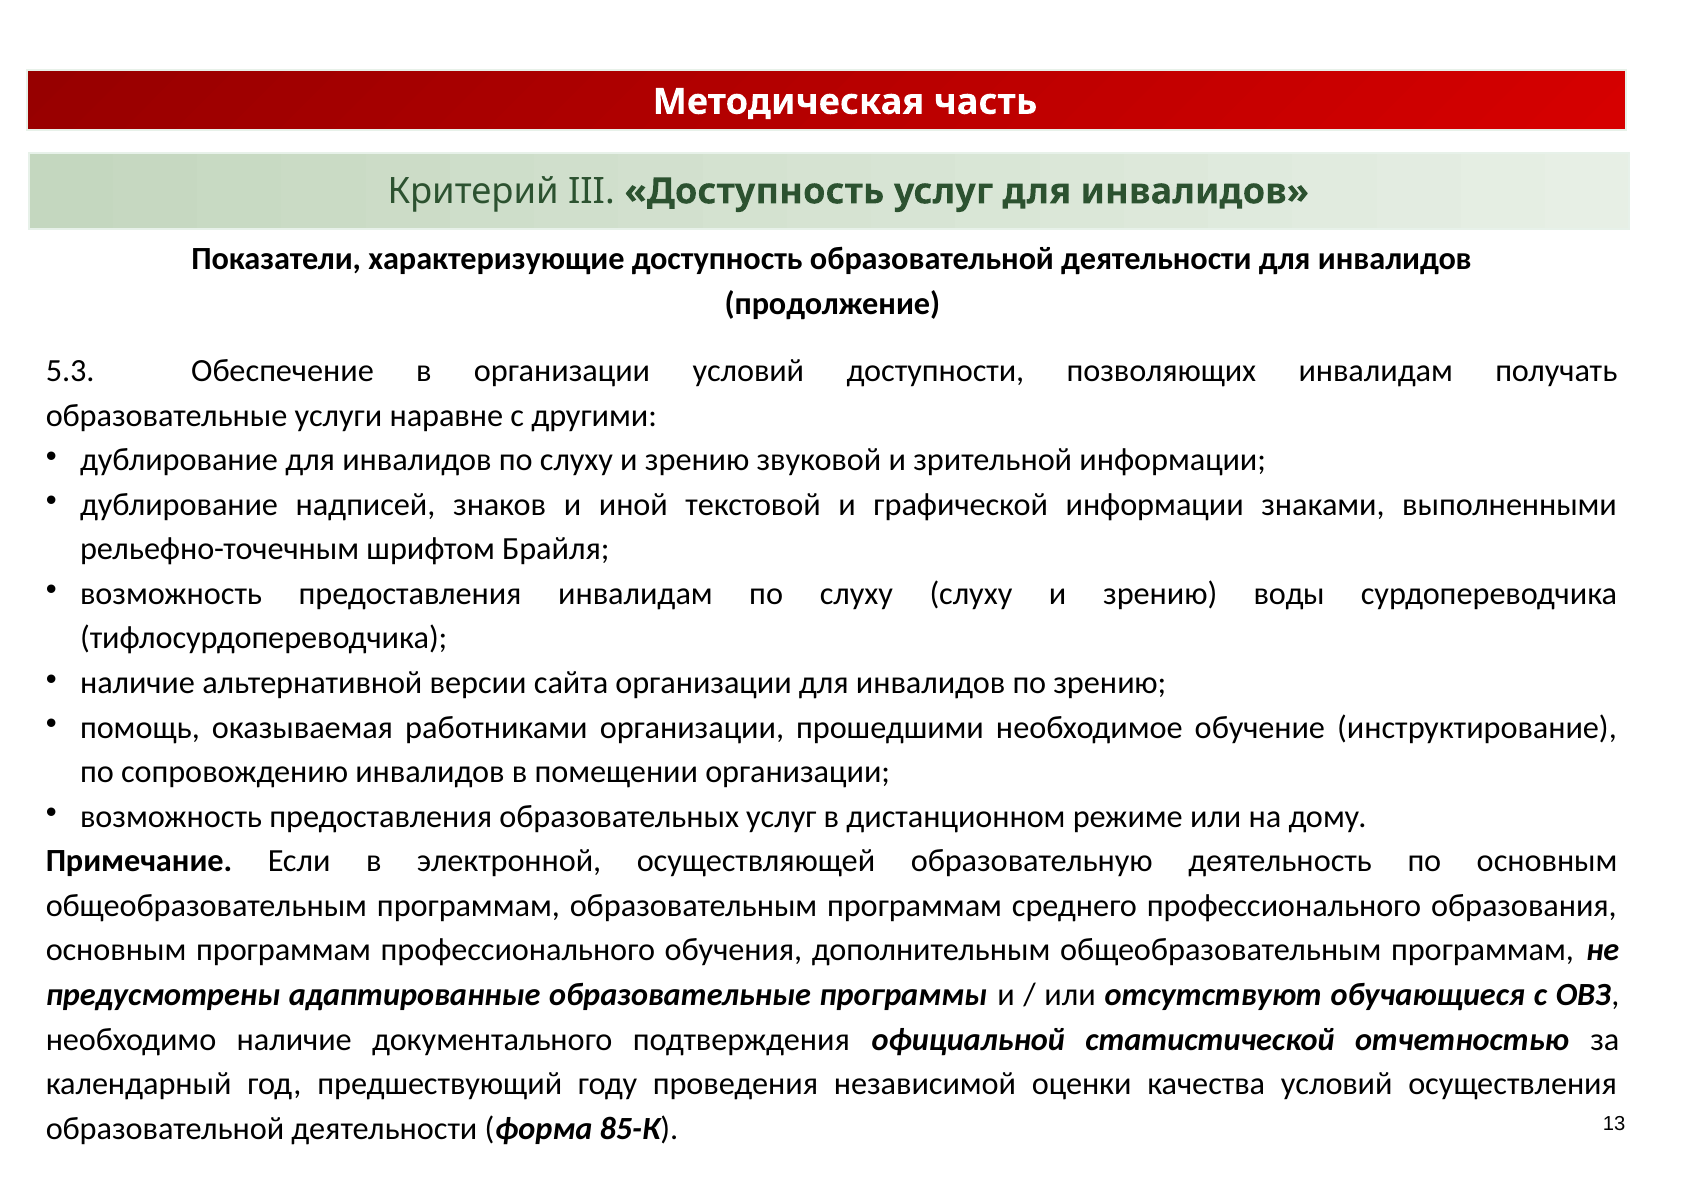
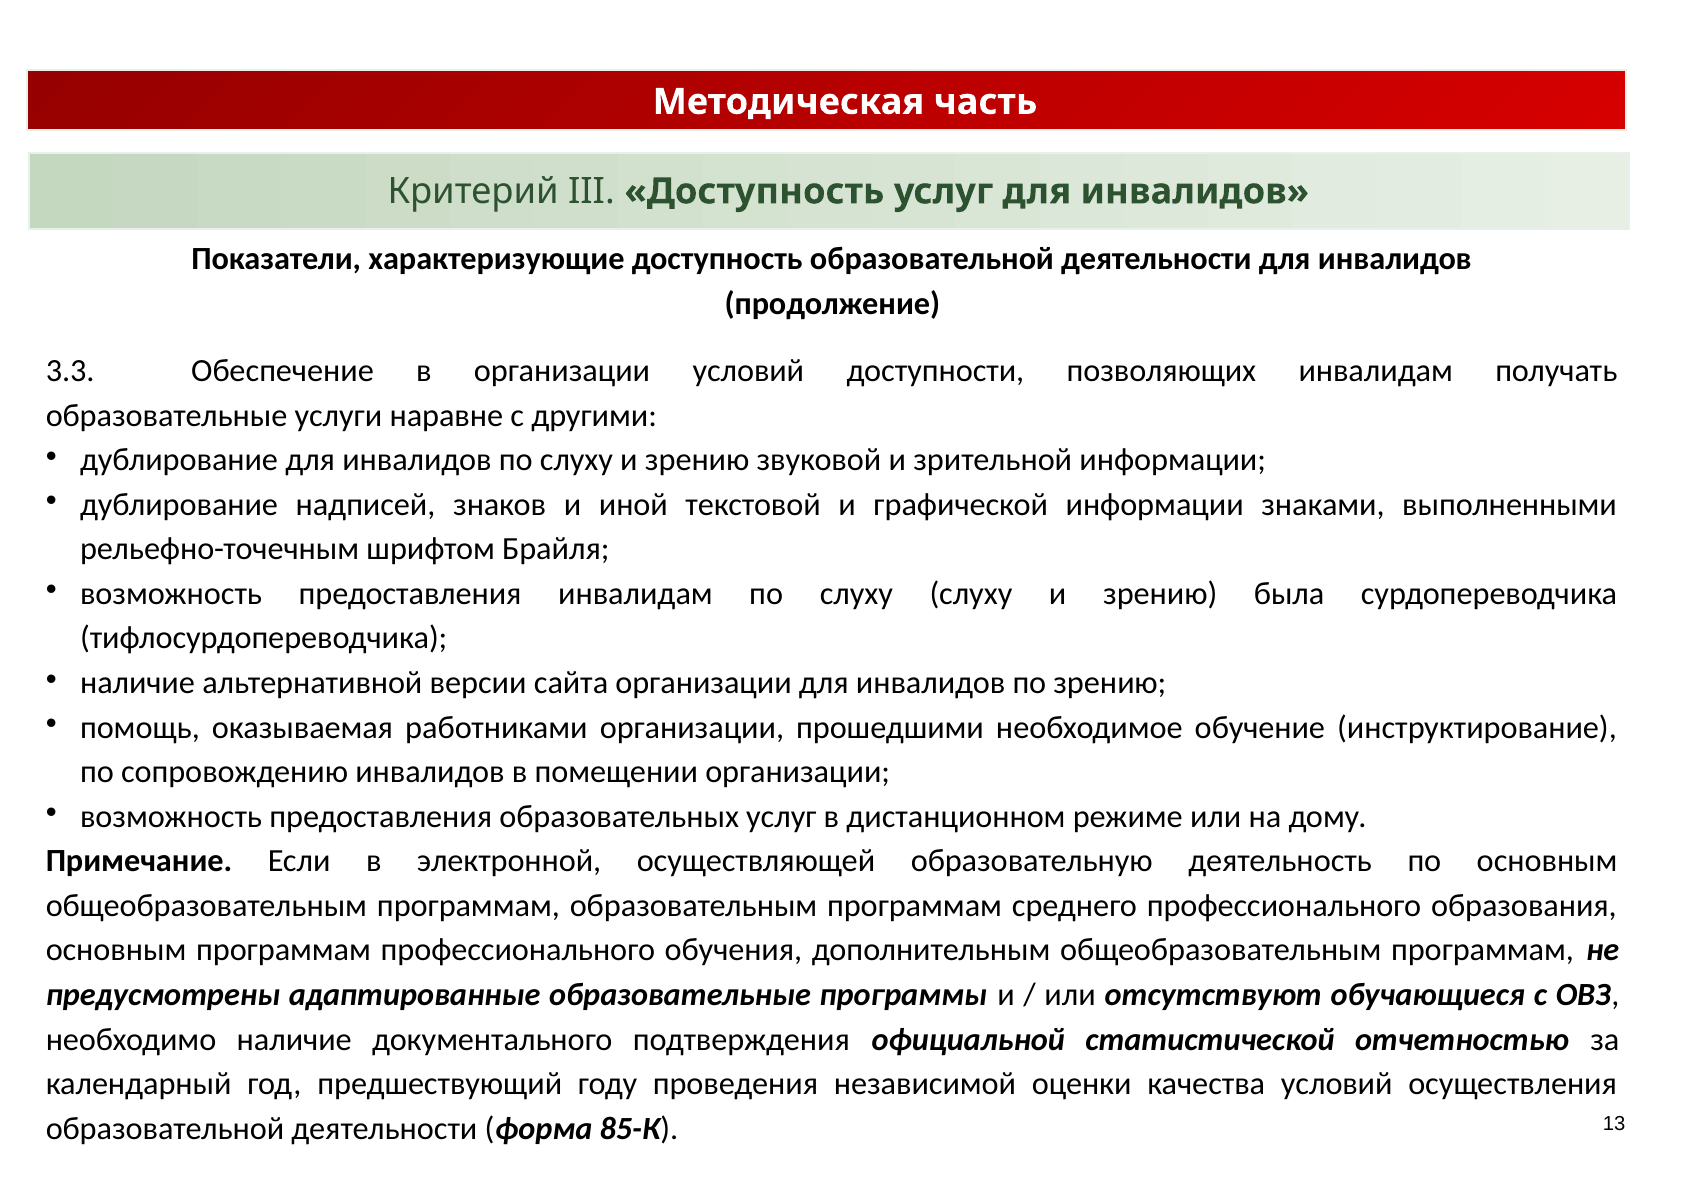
5.3: 5.3 -> 3.3 (70, 371)
воды: воды -> была (1289, 594)
